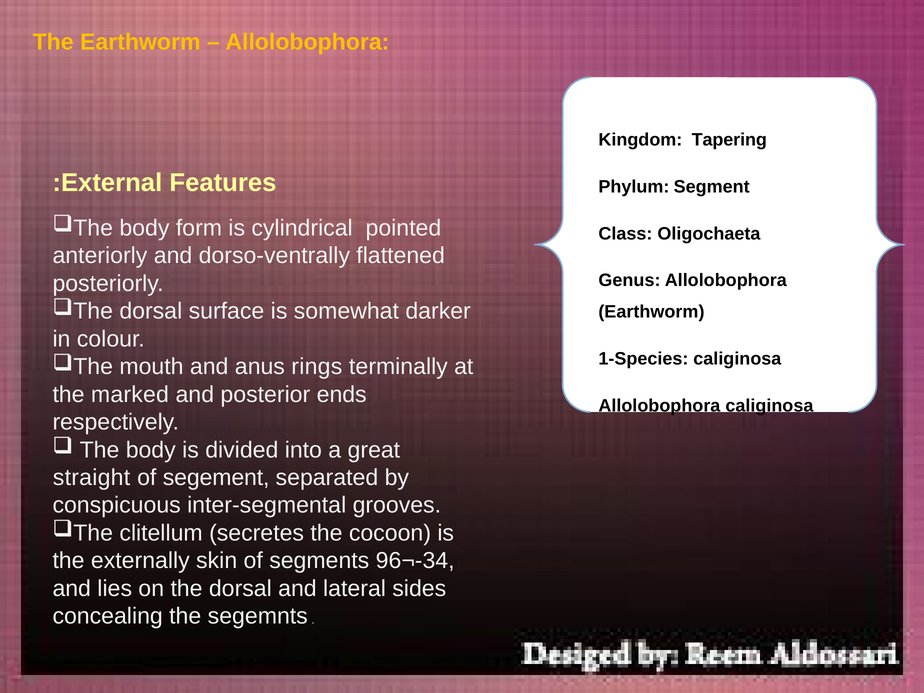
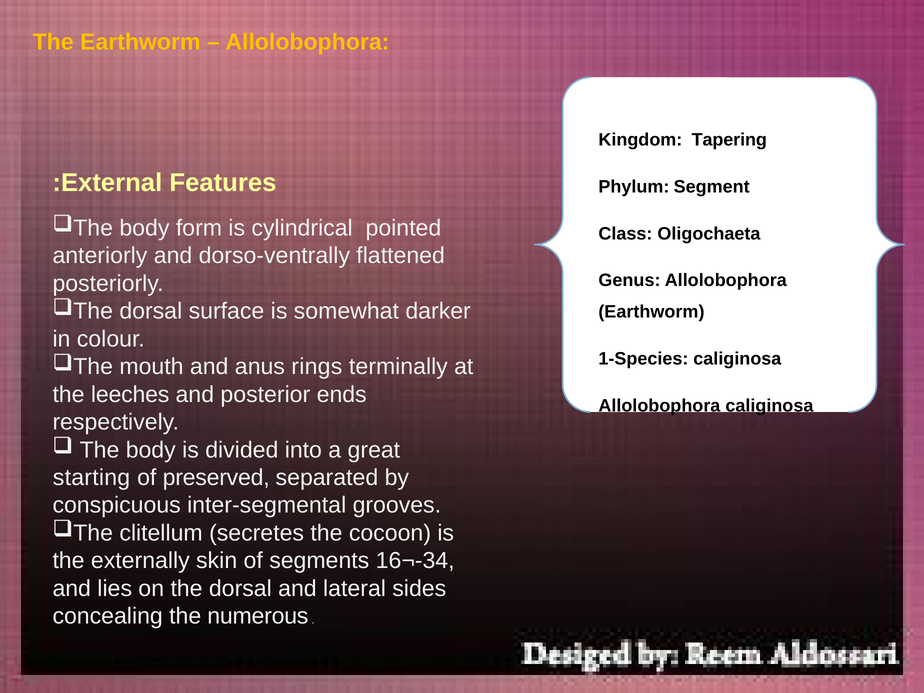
marked: marked -> leeches (130, 394)
straight: straight -> starting (92, 478)
segement: segement -> preserved (216, 478)
96¬-34: 96¬-34 -> 16¬-34 (415, 561)
segemnts: segemnts -> numerous (258, 616)
